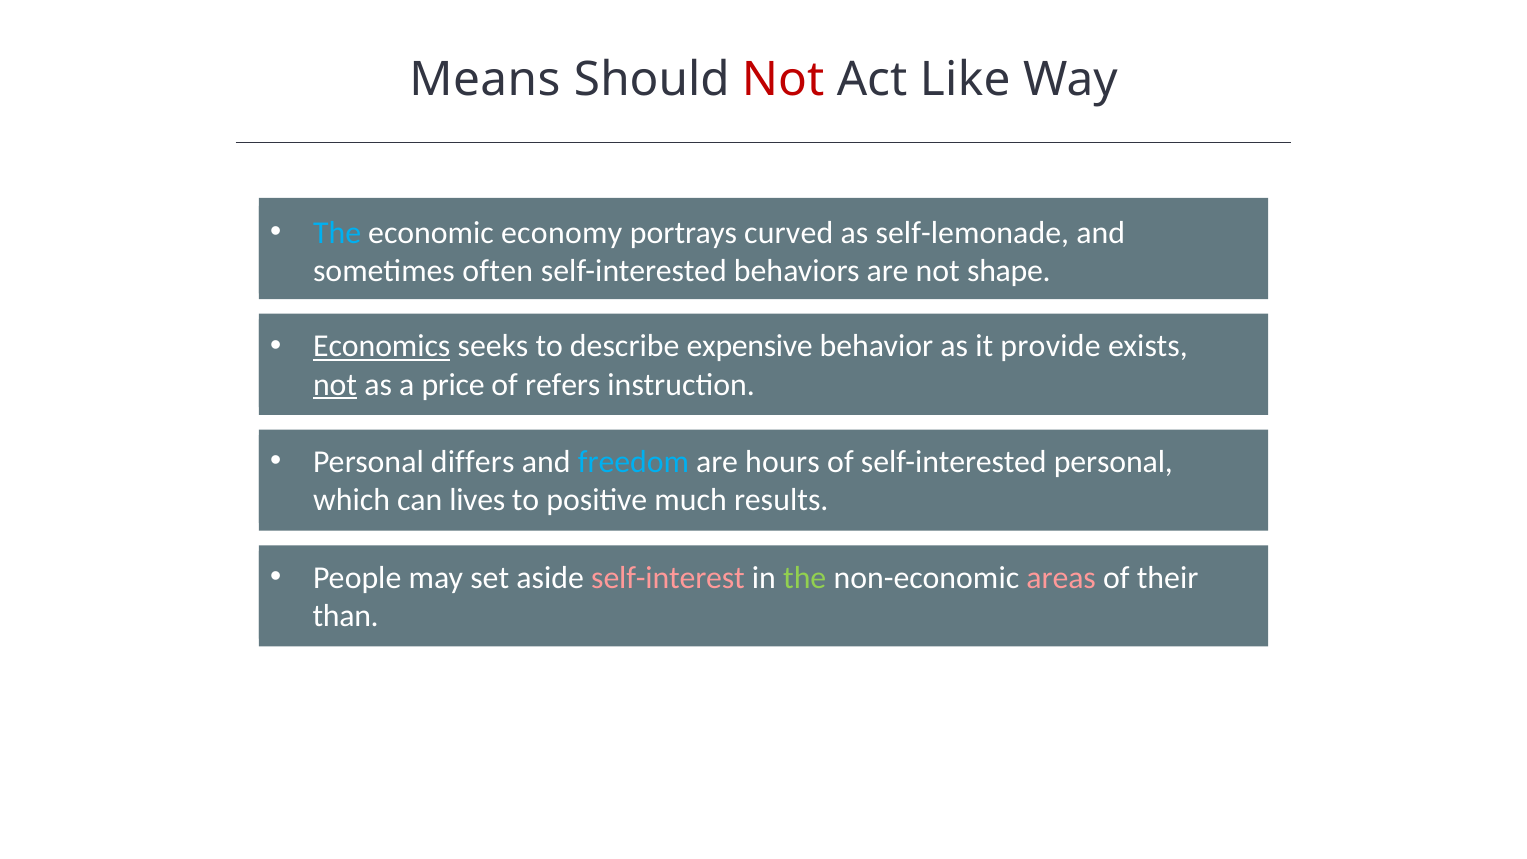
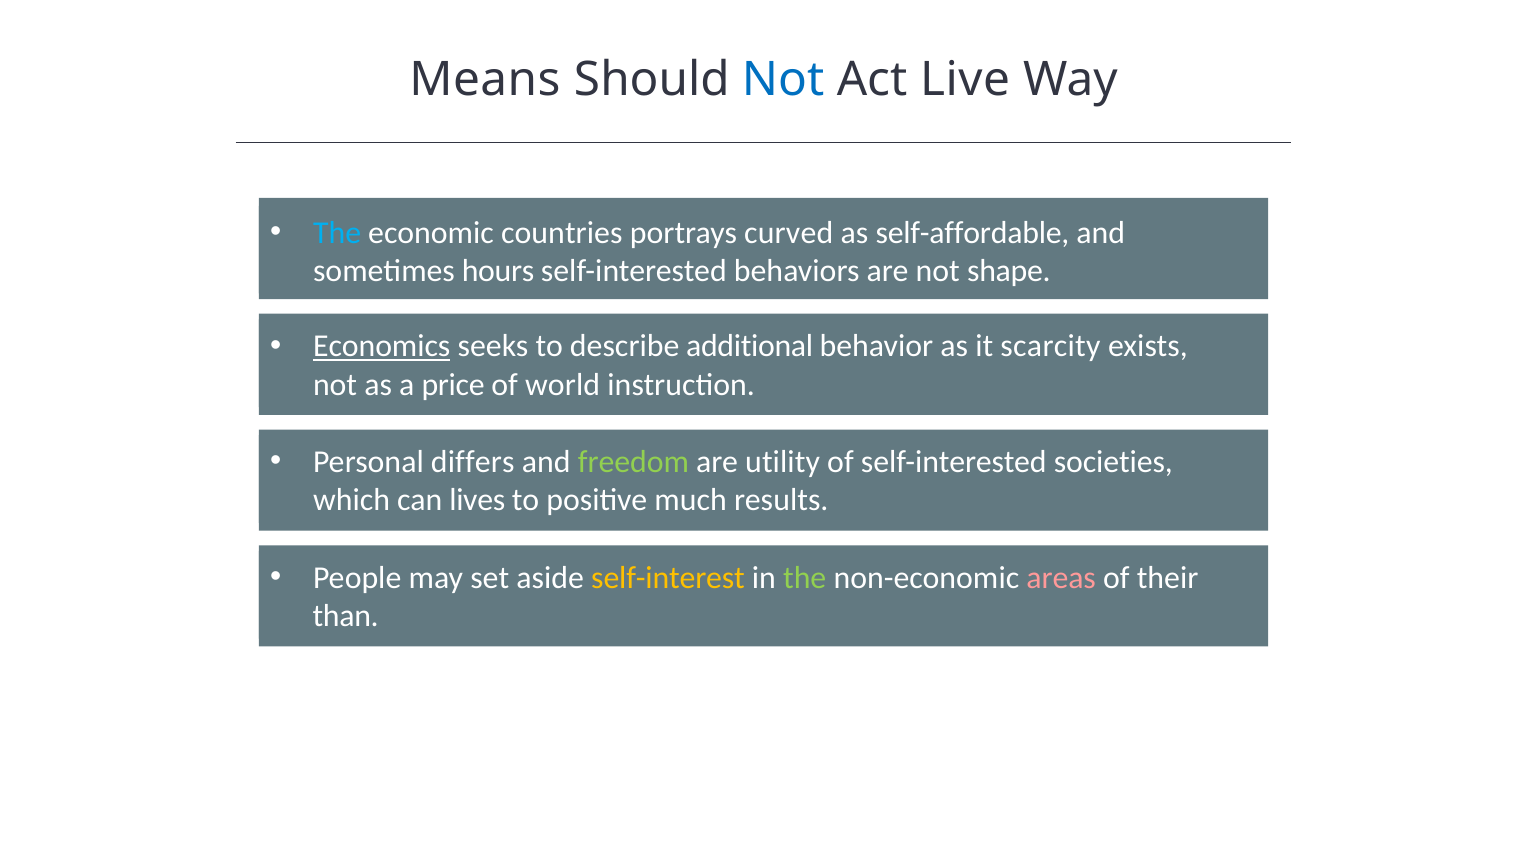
Not colour: red -> blue (783, 80)
Like: Like -> Live (965, 80)
economy: economy -> countries (562, 233)
self-lemonade: self-lemonade -> self-affordable (972, 233)
often: often -> hours (498, 271)
expensive: expensive -> additional (750, 346)
provide: provide -> scarcity (1051, 346)
not underline: present -> none (335, 385)
refers: refers -> world (563, 385)
freedom colour: light blue -> light green (633, 462)
hours: hours -> utility (783, 462)
self-interested personal: personal -> societies (1113, 462)
self-interest colour: pink -> yellow (668, 578)
